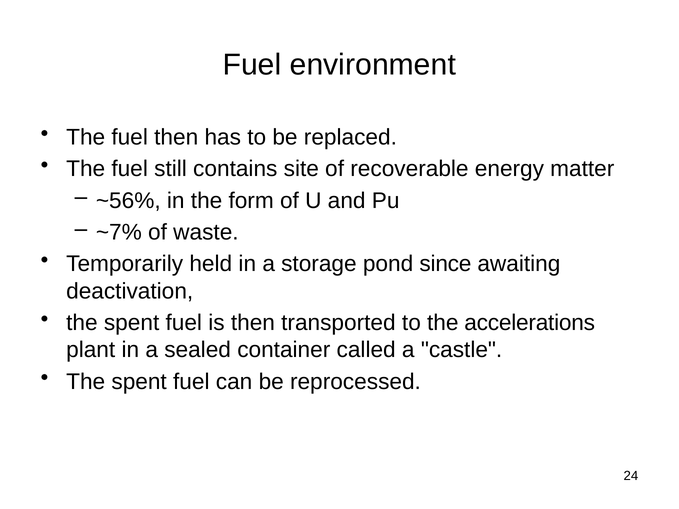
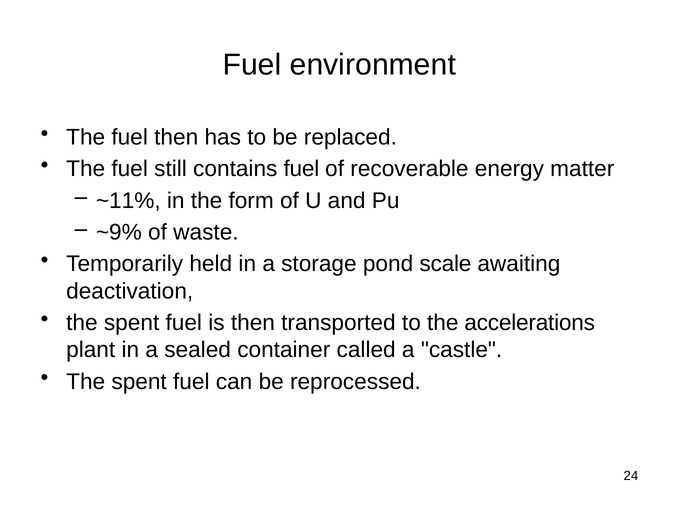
contains site: site -> fuel (301, 169)
~56%: ~56% -> ~11% (128, 201)
~7%: ~7% -> ~9% (119, 232)
since: since -> scale (445, 264)
